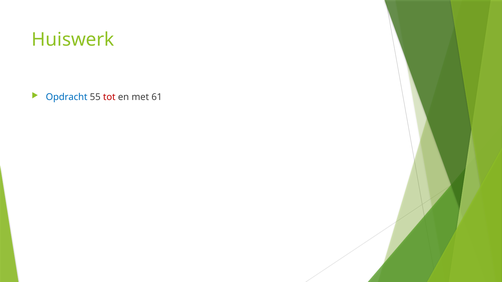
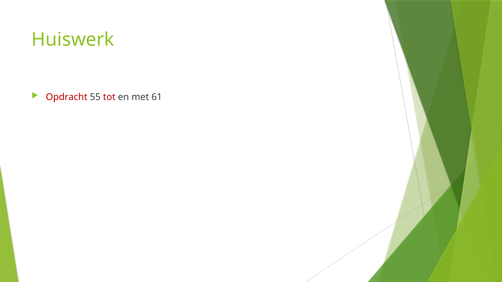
Opdracht colour: blue -> red (67, 97)
